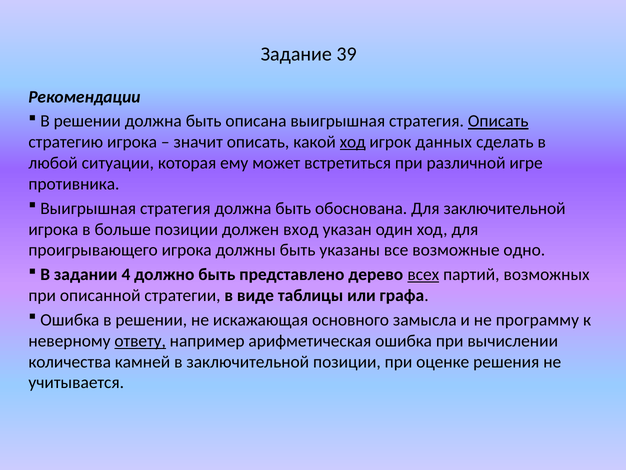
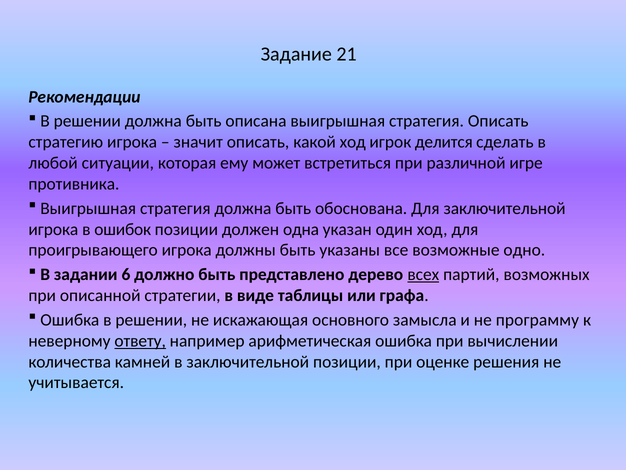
39: 39 -> 21 (347, 54)
Описать underline: present -> none (498, 121)
ход underline: present -> none (353, 142)
данных: данных -> делится (444, 142)
больше: больше -> ошибок (123, 229)
вход: вход -> одна (301, 229)
4: 4 -> 6 (126, 274)
